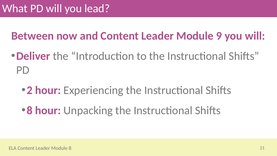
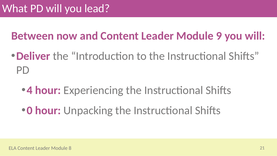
2: 2 -> 4 (30, 90)
8: 8 -> 0 (30, 110)
